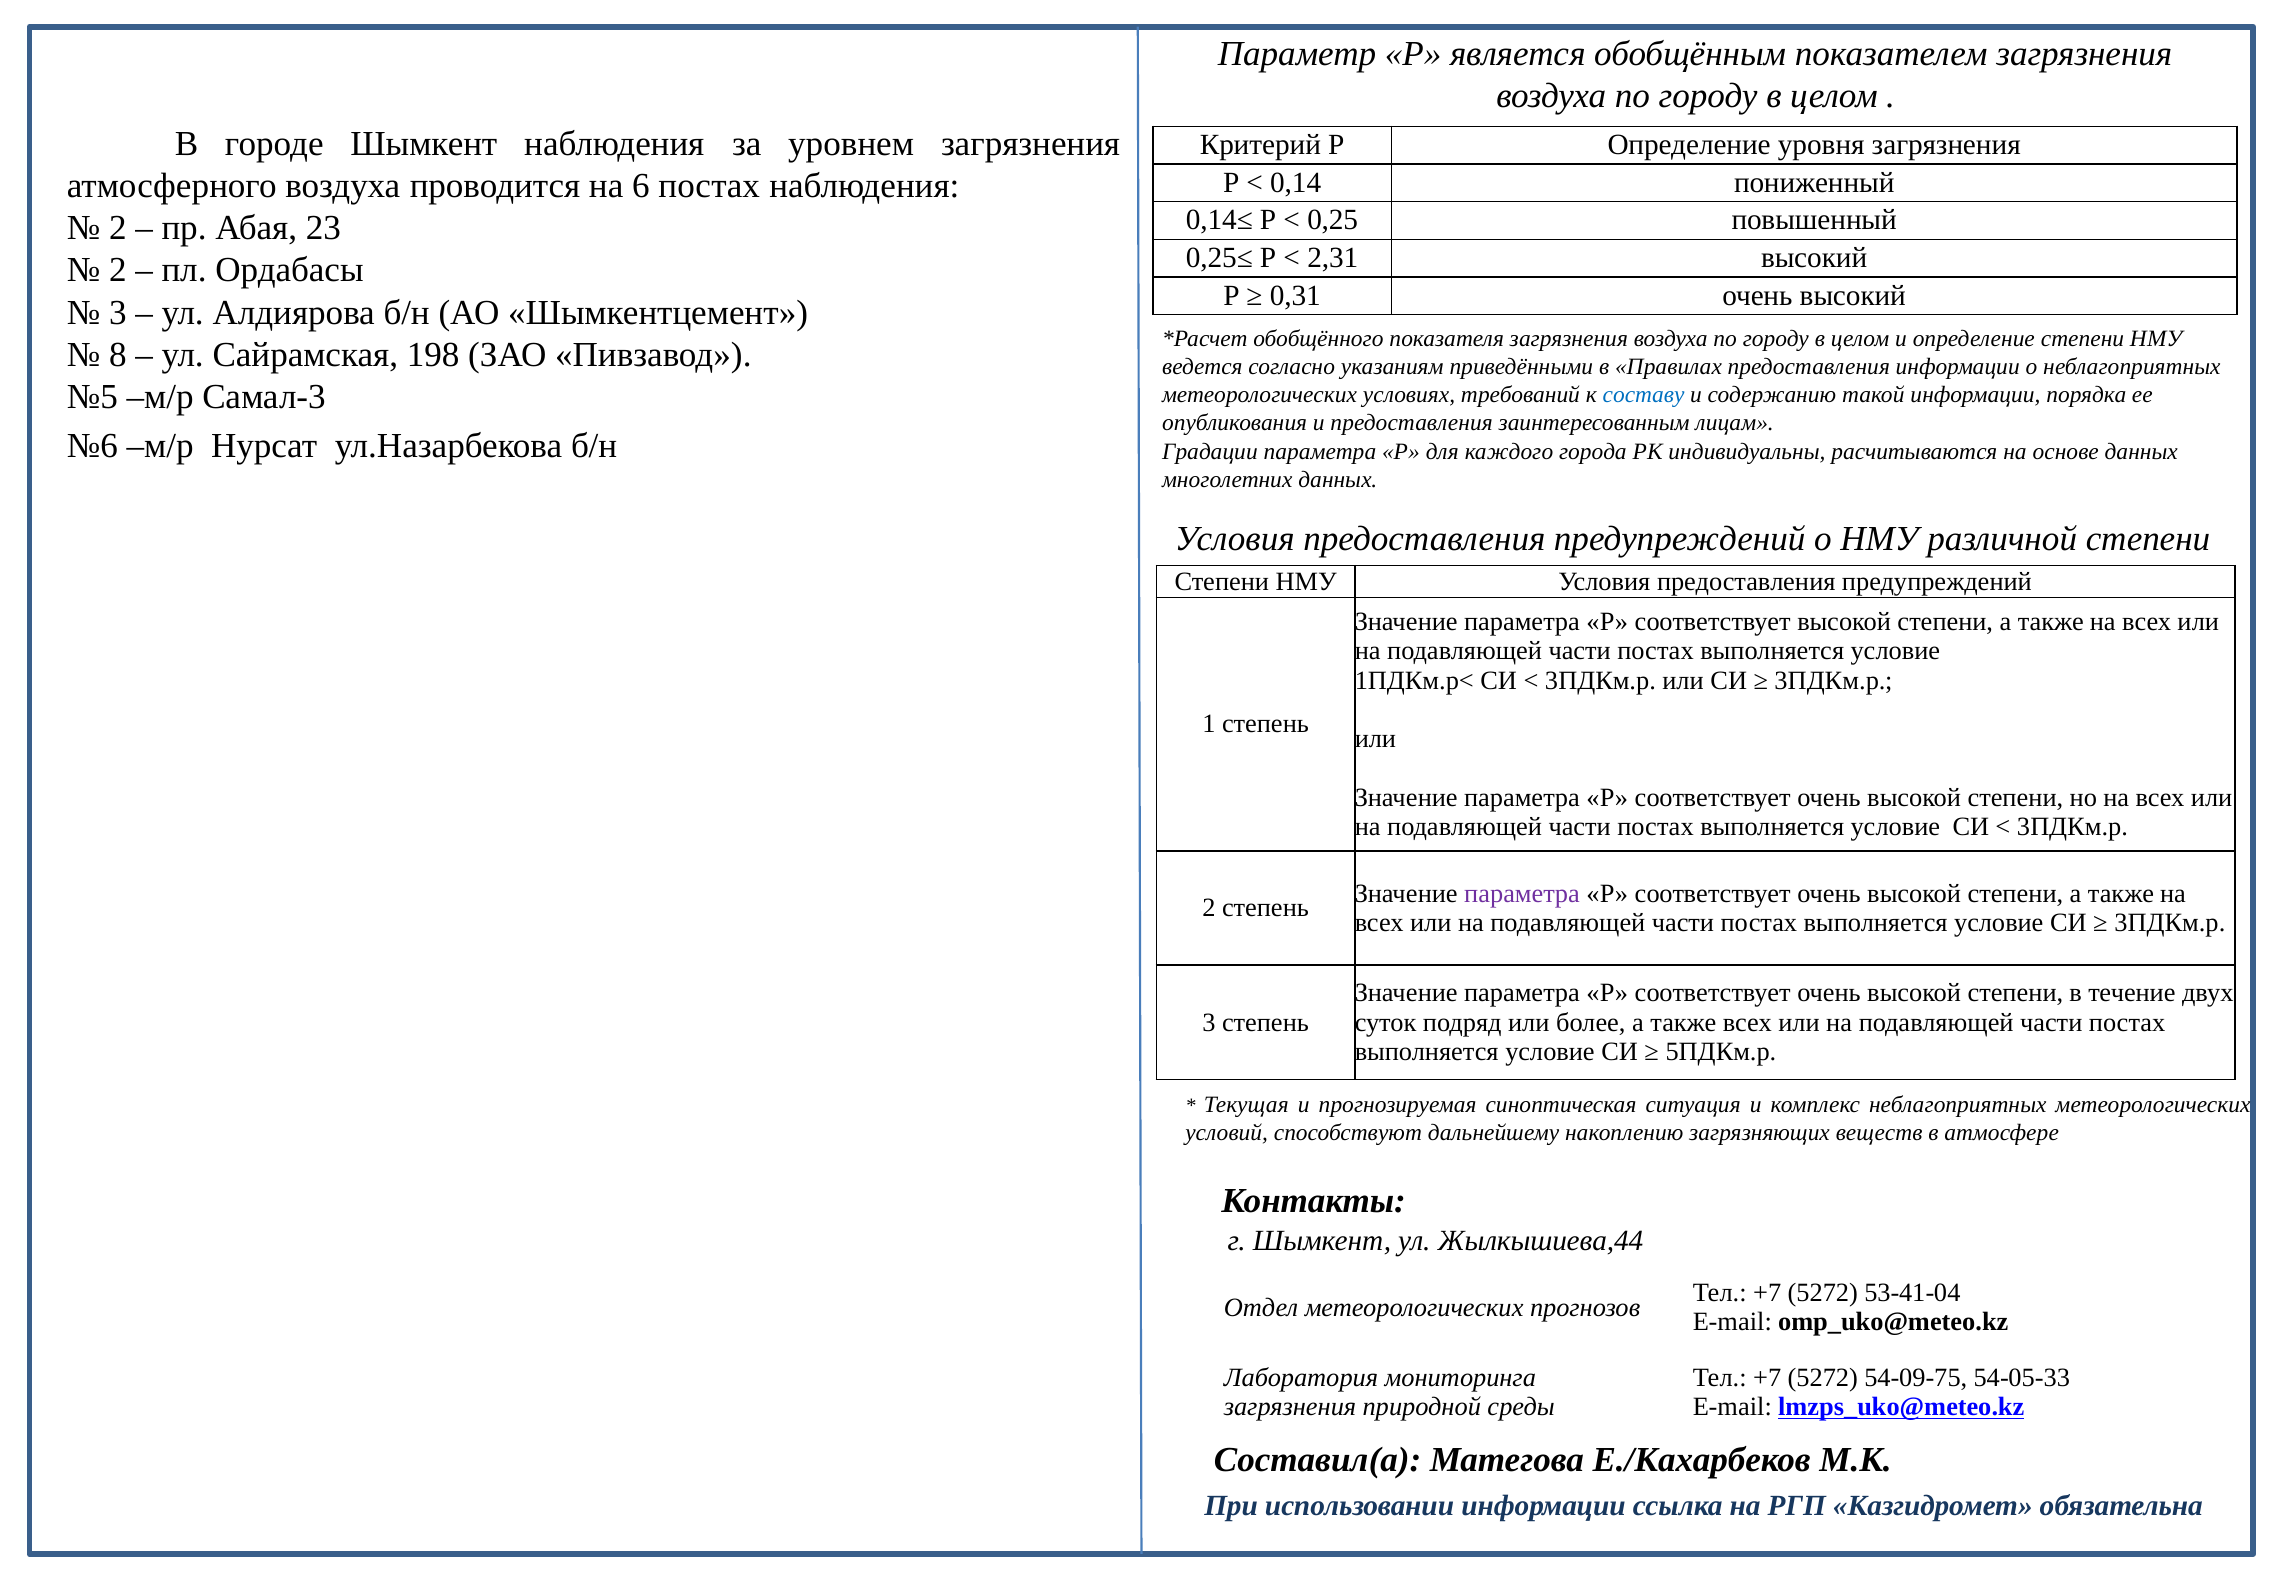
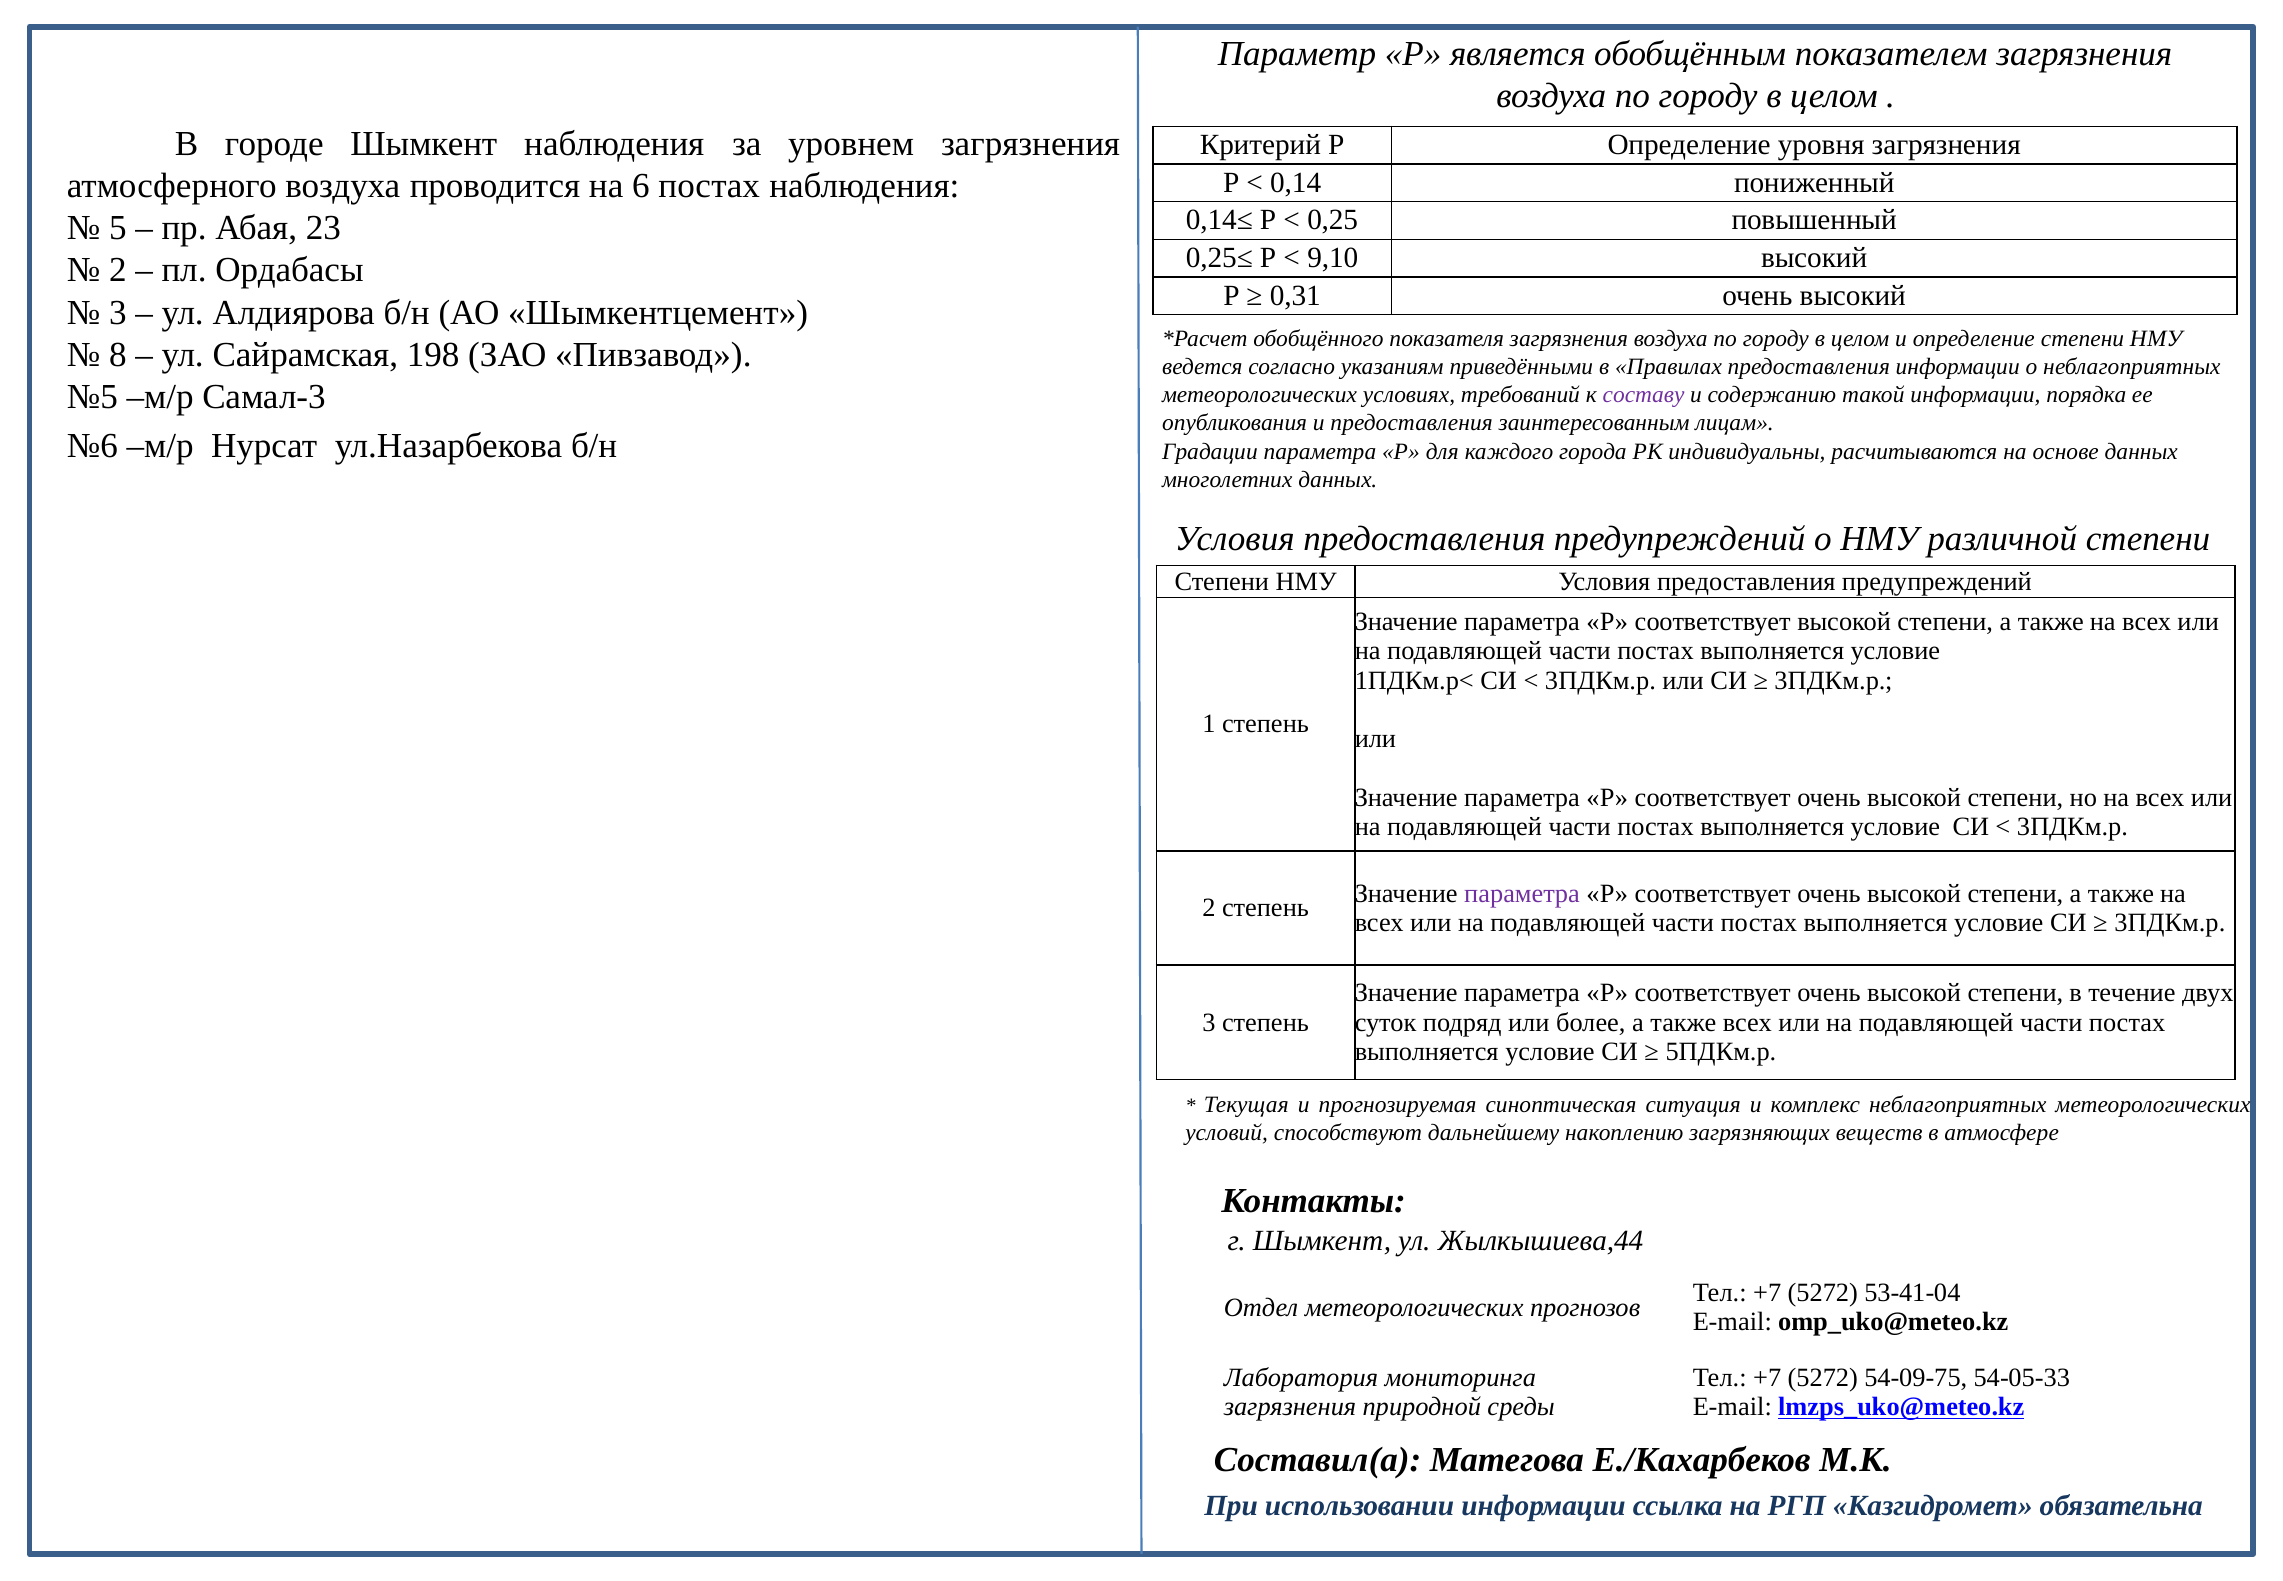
2: 2 -> 5 (118, 228)
2,31: 2,31 -> 9,10 (1333, 258)
составу colour: blue -> purple (1644, 395)
